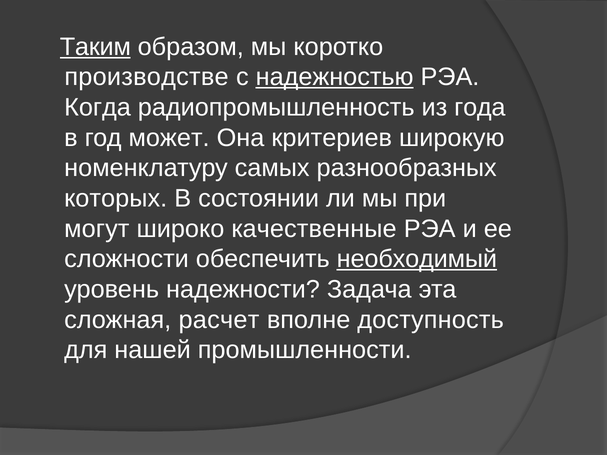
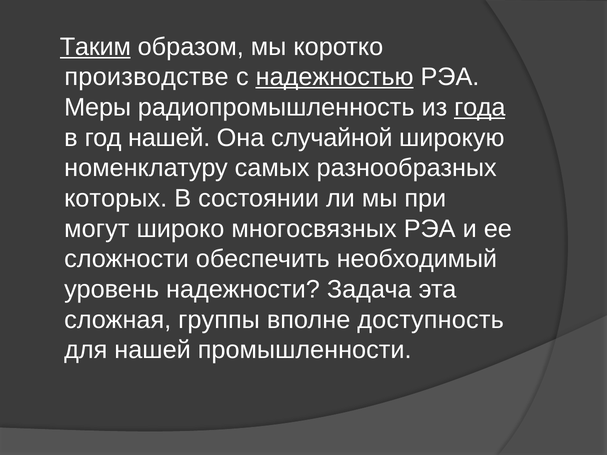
Когда: Когда -> Меры (98, 107)
года underline: none -> present (480, 107)
год может: может -> нашей (169, 138)
критериев: критериев -> случайной (332, 138)
качественные: качественные -> многосвязных (314, 229)
необходимый underline: present -> none (417, 259)
расчет: расчет -> группы (219, 320)
